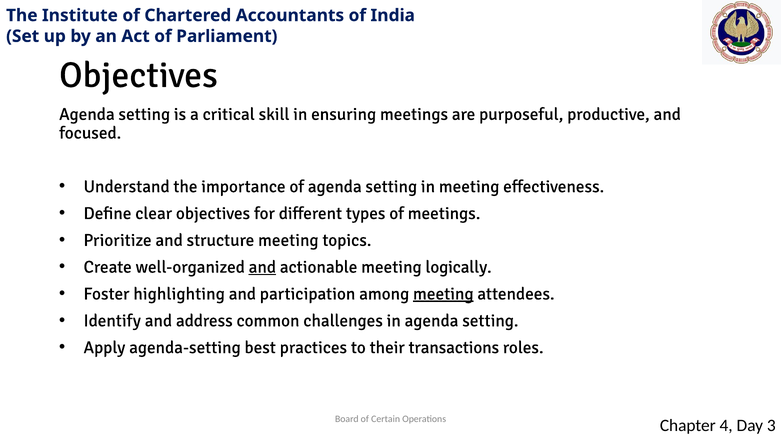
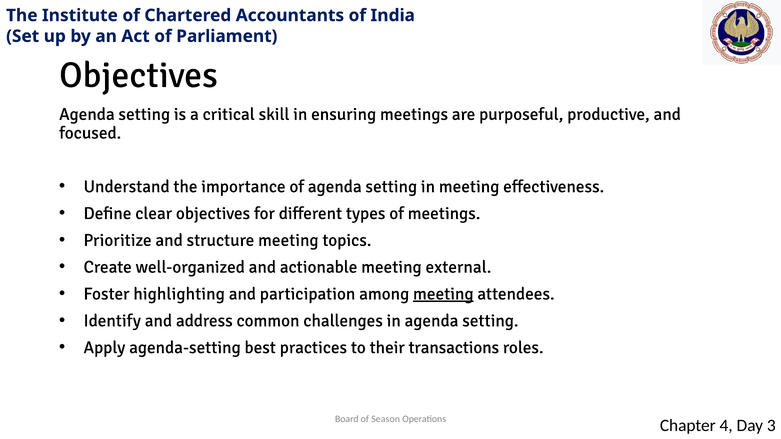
and underline: present -> none (262, 267)
logically: logically -> external (458, 267)
Certain: Certain -> Season (386, 419)
